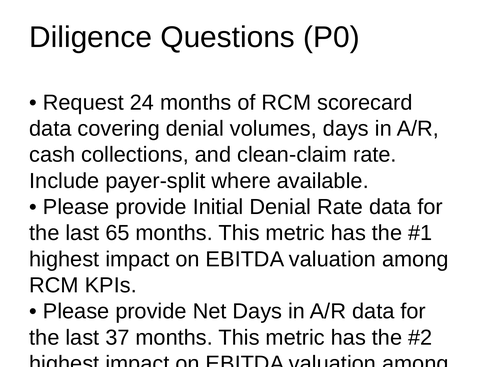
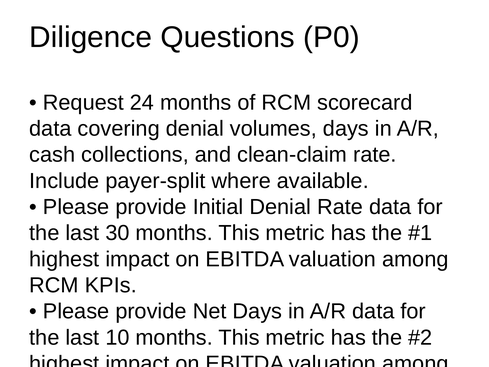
65: 65 -> 30 (117, 233)
37: 37 -> 10 (117, 337)
